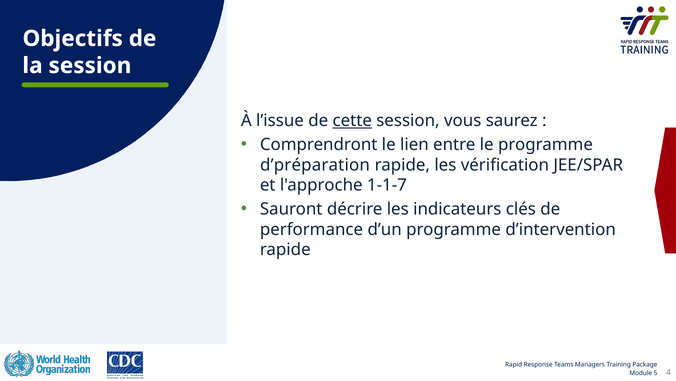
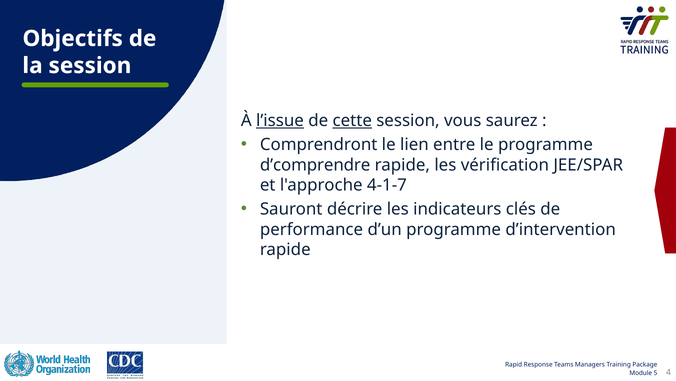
l’issue underline: none -> present (280, 121)
d’préparation: d’préparation -> d’comprendre (315, 165)
1-1-7: 1-1-7 -> 4-1-7 (387, 185)
